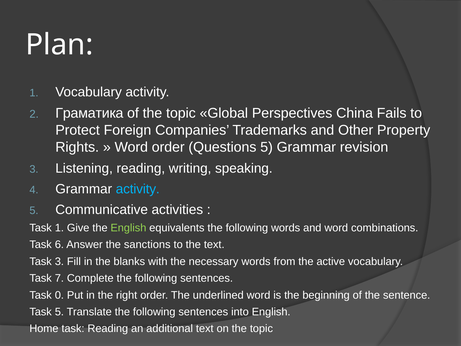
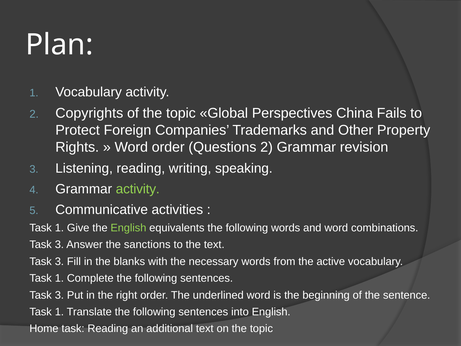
Граматика: Граматика -> Copyrights (89, 113)
Questions 5: 5 -> 2 (267, 147)
activity colour: light blue -> light green (138, 189)
6: 6 -> 3 (59, 245)
7: 7 -> 1 (59, 278)
0: 0 -> 3 (59, 295)
5: 5 -> 1 (59, 312)
